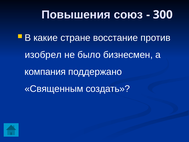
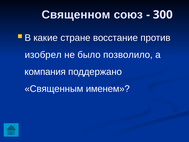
Повышения: Повышения -> Священном (76, 15)
бизнесмен: бизнесмен -> позволило (128, 55)
создать: создать -> именем (108, 89)
